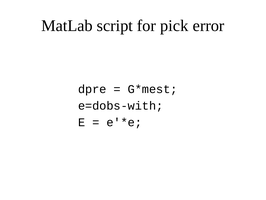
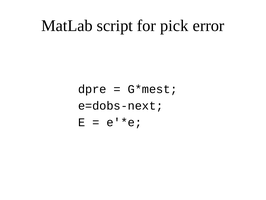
e=dobs-with: e=dobs-with -> e=dobs-next (121, 106)
